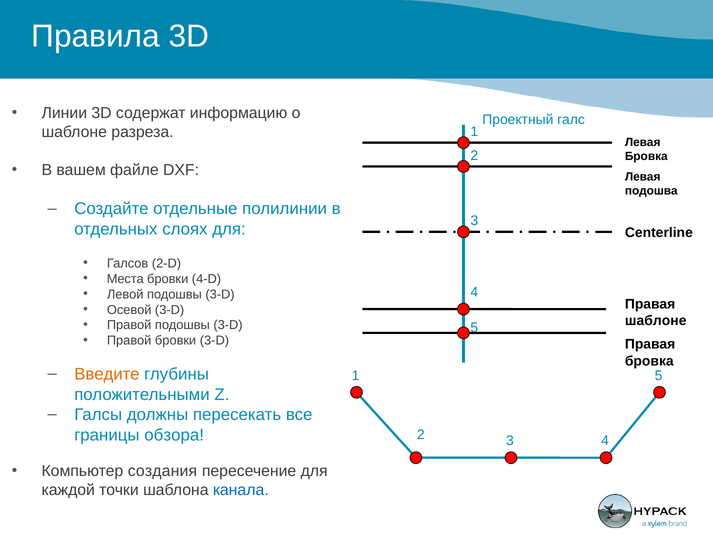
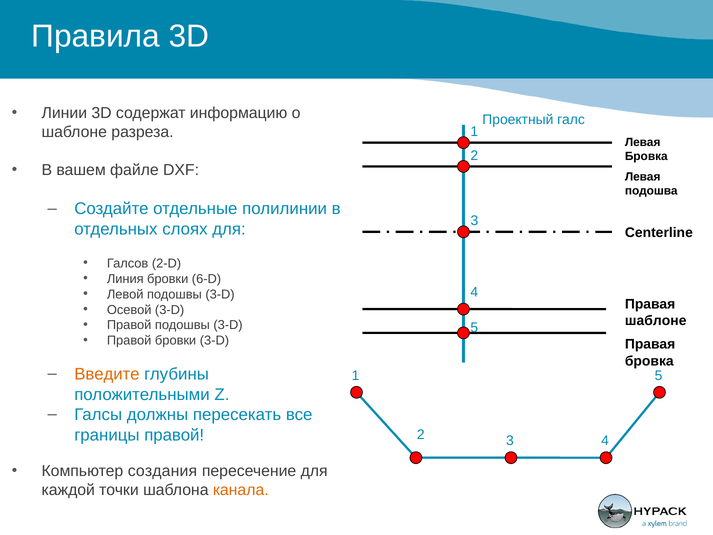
Места: Места -> Линия (125, 279)
4-D: 4-D -> 6-D (207, 279)
границы обзора: обзора -> правой (174, 435)
канала colour: blue -> orange (241, 490)
